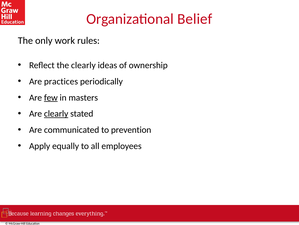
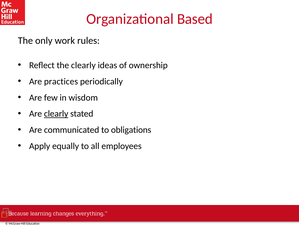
Belief: Belief -> Based (195, 19)
few underline: present -> none (51, 97)
masters: masters -> wisdom (83, 97)
prevention: prevention -> obligations (131, 129)
